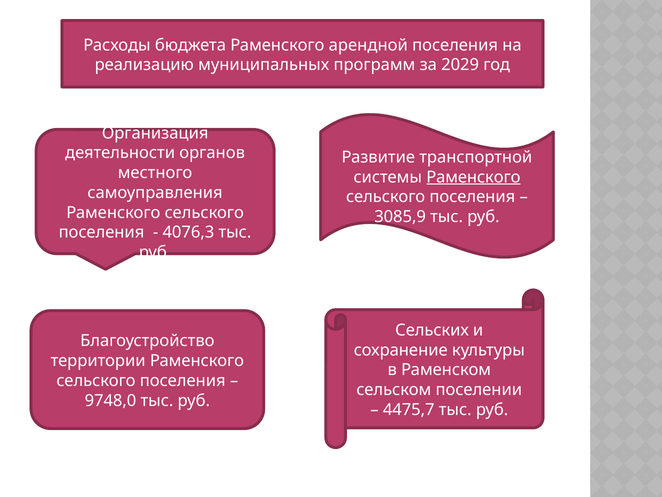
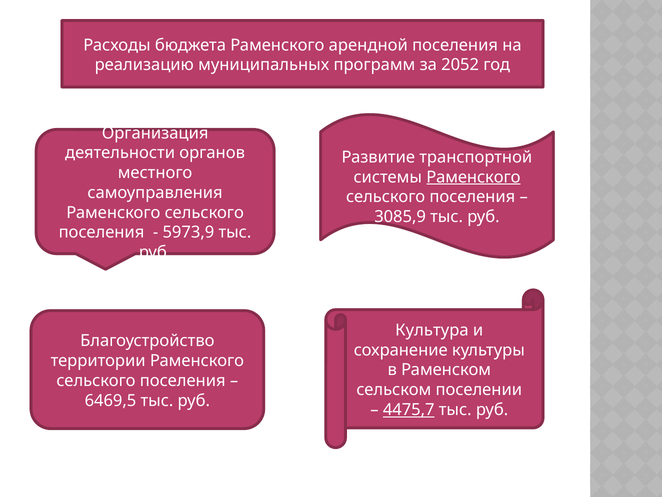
2029: 2029 -> 2052 (460, 65)
4076,3: 4076,3 -> 5973,9 (188, 232)
Сельских: Сельских -> Культура (432, 330)
9748,0: 9748,0 -> 6469,5 (110, 400)
4475,7 underline: none -> present (409, 409)
